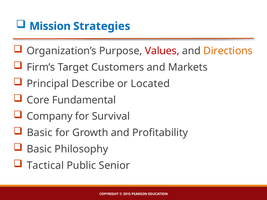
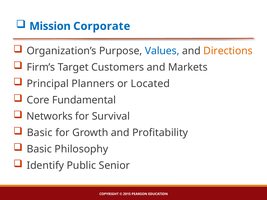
Strategies: Strategies -> Corporate (102, 26)
Values colour: red -> blue (162, 51)
Describe: Describe -> Planners (93, 84)
Company: Company -> Networks (50, 116)
Tactical: Tactical -> Identify (45, 166)
